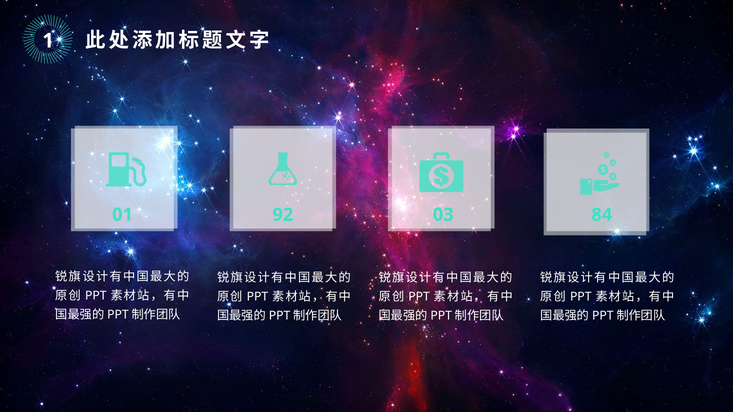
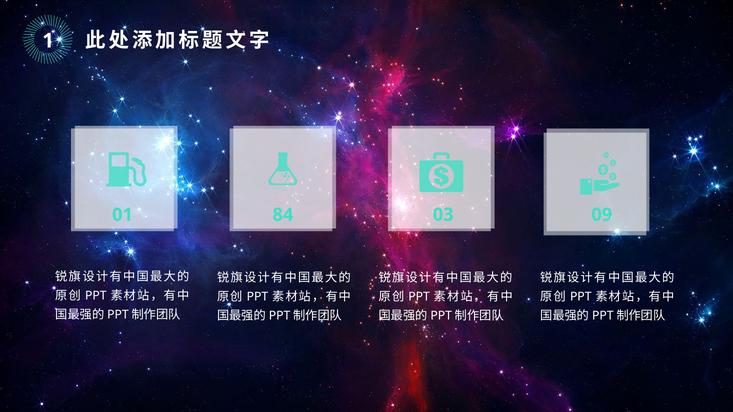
92: 92 -> 84 (283, 215)
84: 84 -> 09 (602, 215)
